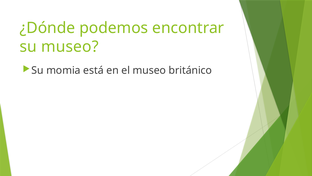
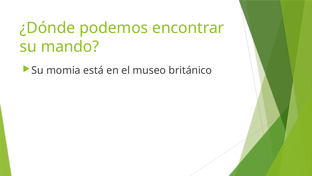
su museo: museo -> mando (70, 47)
